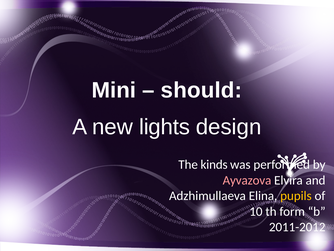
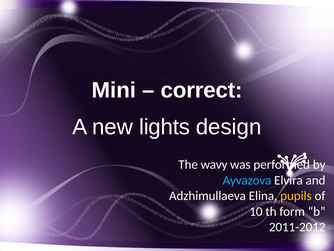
should: should -> correct (202, 90)
kinds: kinds -> wavy (214, 164)
Ayvazova colour: pink -> light blue (247, 180)
